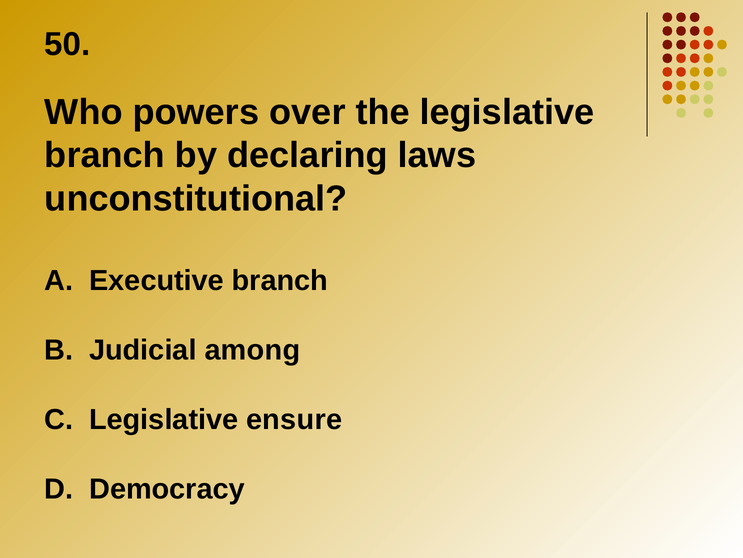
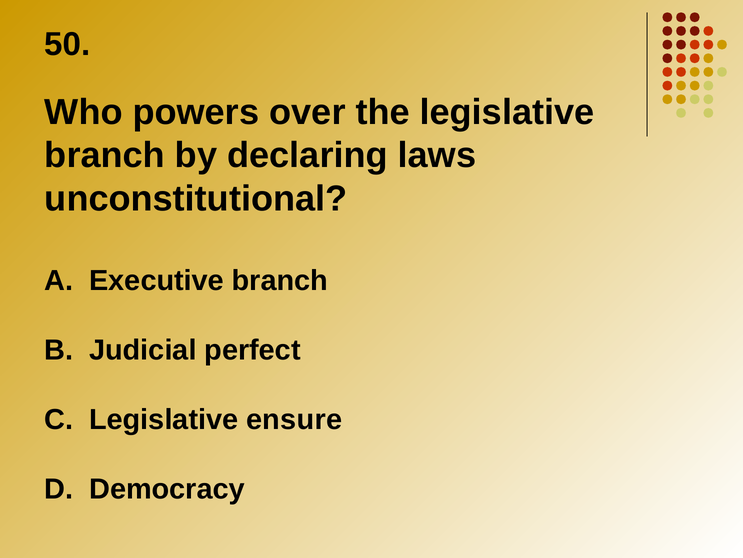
among: among -> perfect (253, 350)
